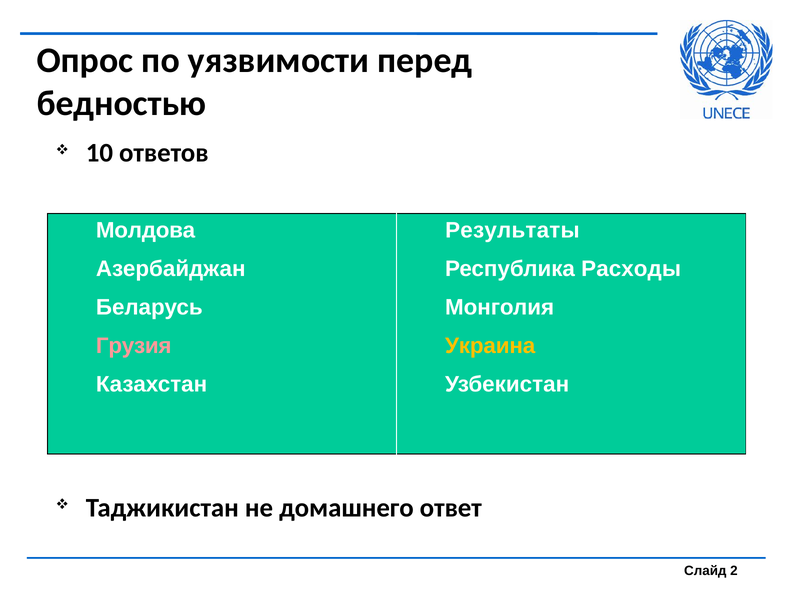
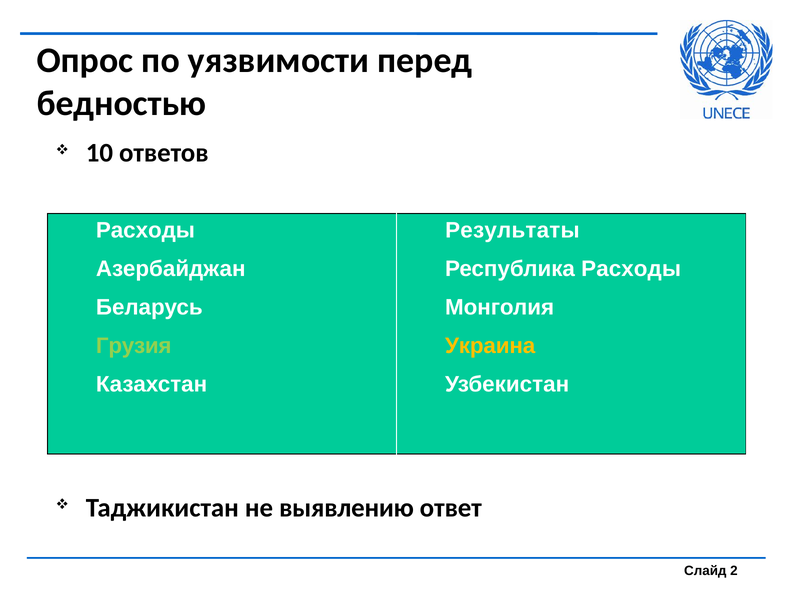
Молдова: Молдова -> Расходы (145, 230)
Грузия colour: pink -> light green (134, 346)
домашнего: домашнего -> выявлению (347, 507)
